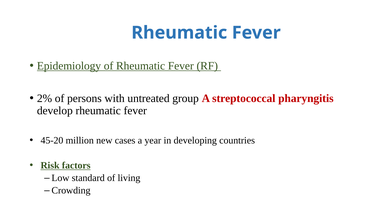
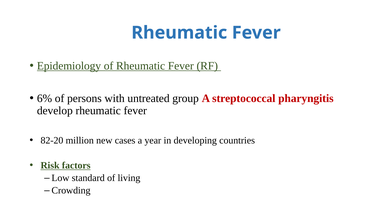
2%: 2% -> 6% (45, 98)
45-20: 45-20 -> 82-20 (52, 140)
